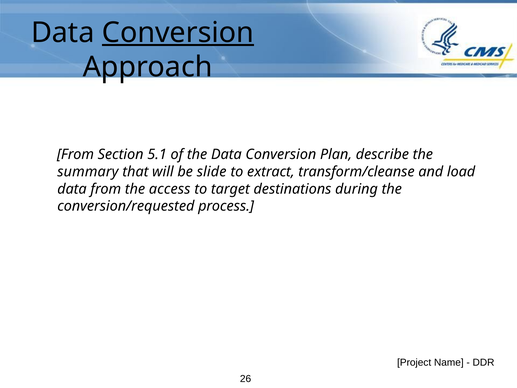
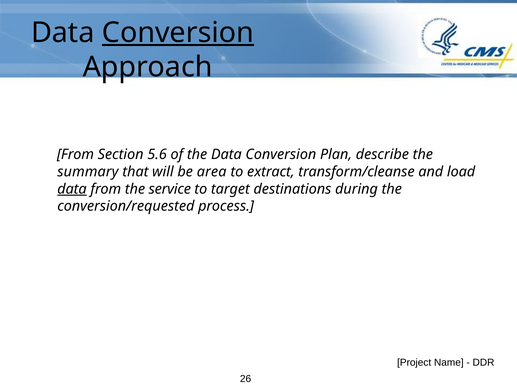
5.1: 5.1 -> 5.6 (157, 154)
slide: slide -> area (212, 172)
data underline: none -> present (72, 189)
access: access -> service (170, 189)
